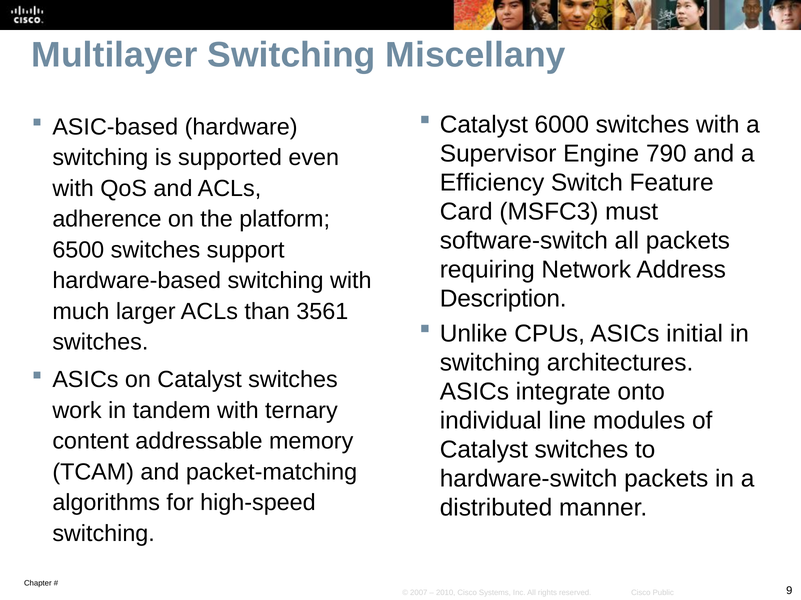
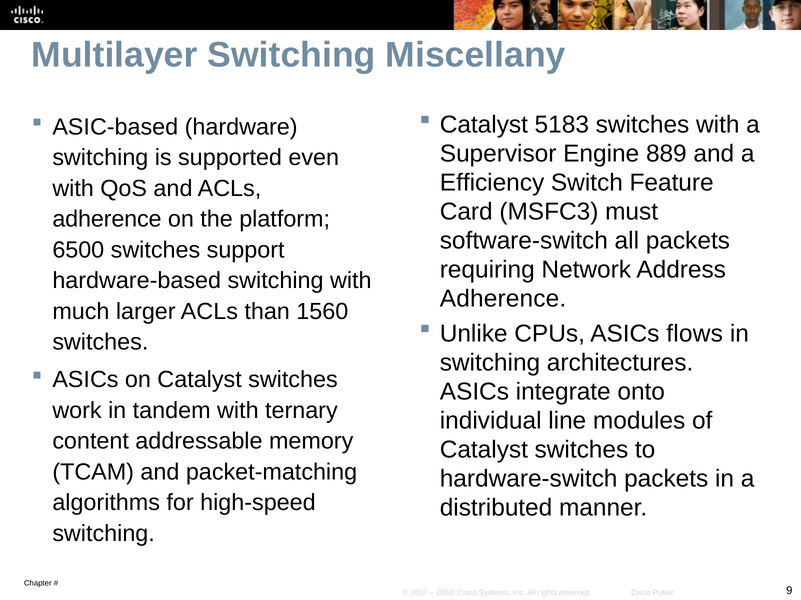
6000: 6000 -> 5183 (562, 125)
790: 790 -> 889 (666, 154)
Description: Description -> Adherence (503, 299)
3561: 3561 -> 1560 (322, 312)
initial: initial -> flows (695, 334)
